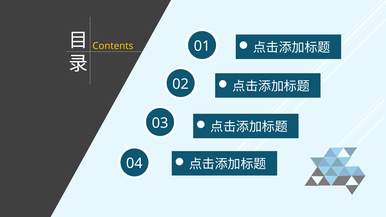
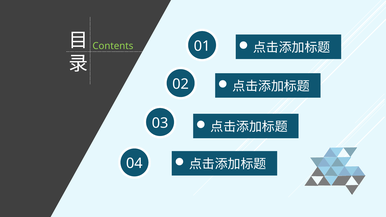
Contents colour: yellow -> light green (113, 46)
